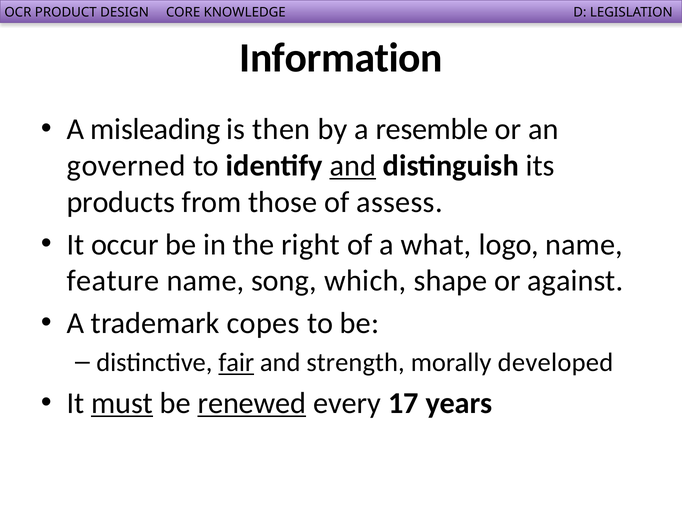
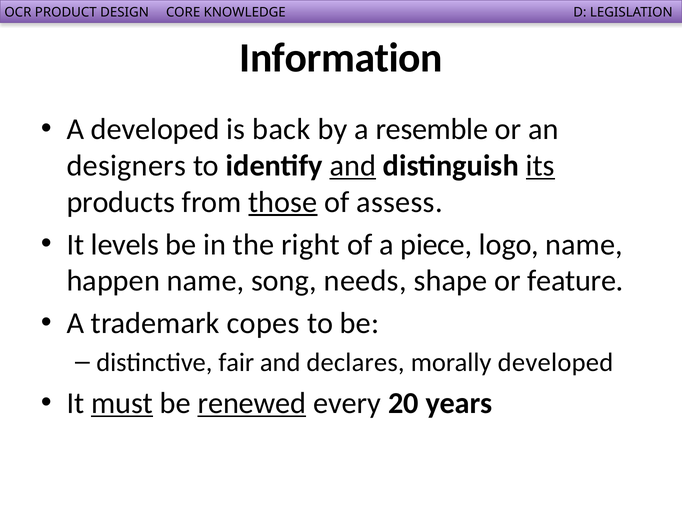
A misleading: misleading -> developed (155, 129)
then: then -> back (281, 129)
governed: governed -> designers (126, 165)
its underline: none -> present (540, 165)
those underline: none -> present (283, 202)
occur: occur -> levels (125, 244)
what: what -> piece (436, 244)
feature: feature -> happen (113, 281)
which: which -> needs (365, 281)
against: against -> feature (575, 281)
fair underline: present -> none (236, 362)
strength: strength -> declares (355, 362)
17: 17 -> 20 (403, 403)
